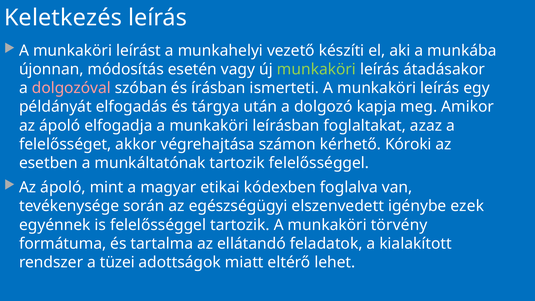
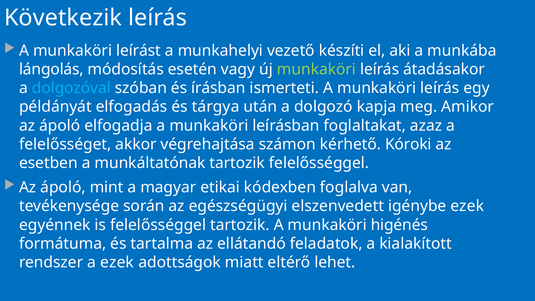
Keletkezés: Keletkezés -> Következik (63, 18)
újonnan: újonnan -> lángolás (51, 69)
dolgozóval colour: pink -> light blue (71, 88)
törvény: törvény -> higénés (399, 225)
a tüzei: tüzei -> ezek (117, 262)
